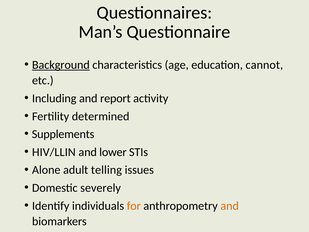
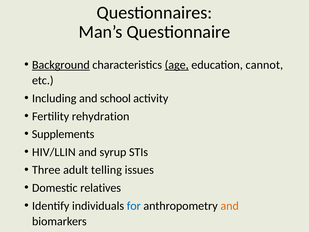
age underline: none -> present (177, 65)
report: report -> school (115, 98)
determined: determined -> rehydration (101, 116)
lower: lower -> syrup (113, 152)
Alone: Alone -> Three (46, 170)
severely: severely -> relatives (101, 188)
for colour: orange -> blue (134, 206)
